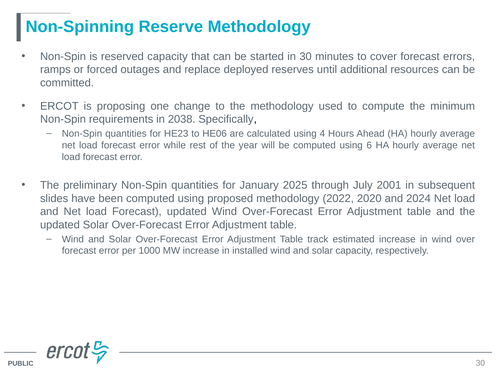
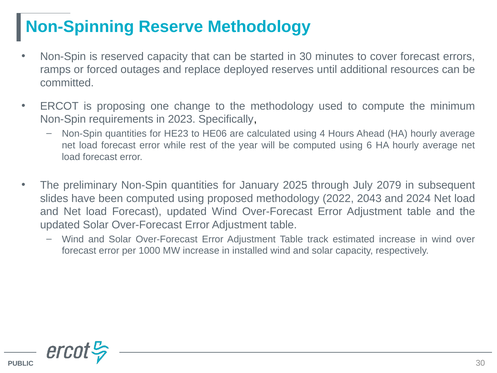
2038: 2038 -> 2023 (182, 119)
2001: 2001 -> 2079 (389, 185)
2020: 2020 -> 2043 (369, 198)
